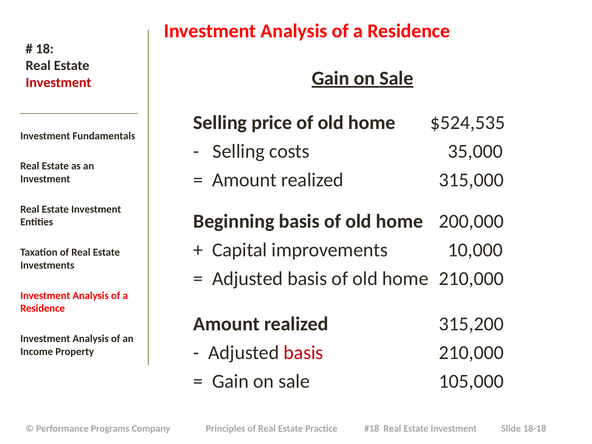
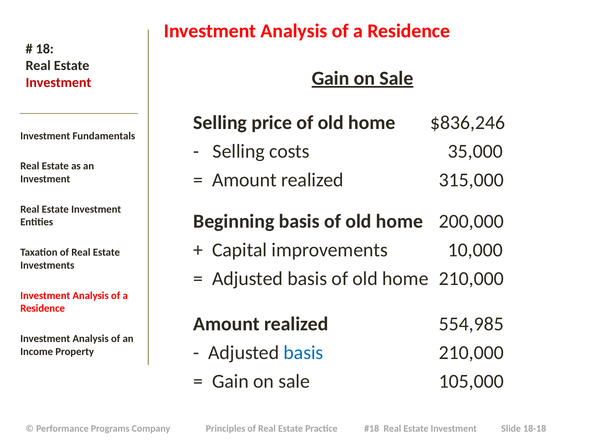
$524,535: $524,535 -> $836,246 (468, 123)
315,200: 315,200 -> 554,985 (471, 324)
basis colour: red -> blue (304, 353)
